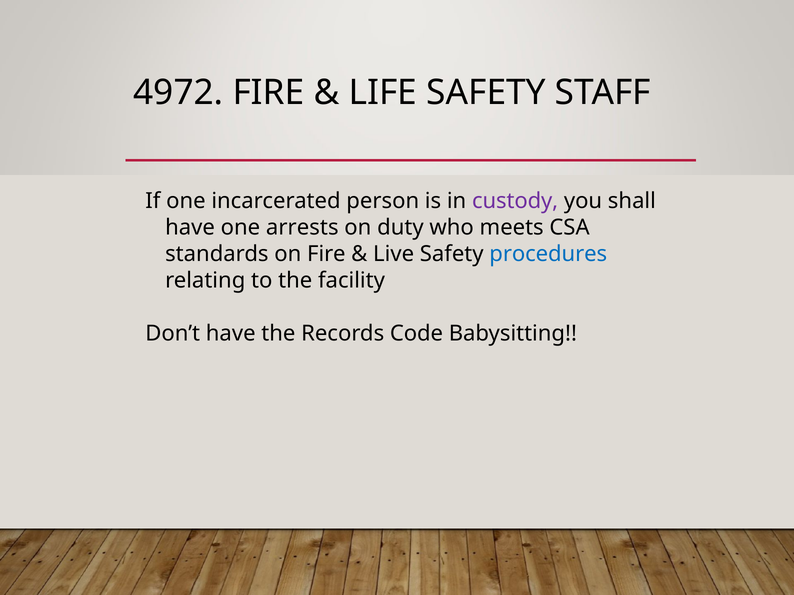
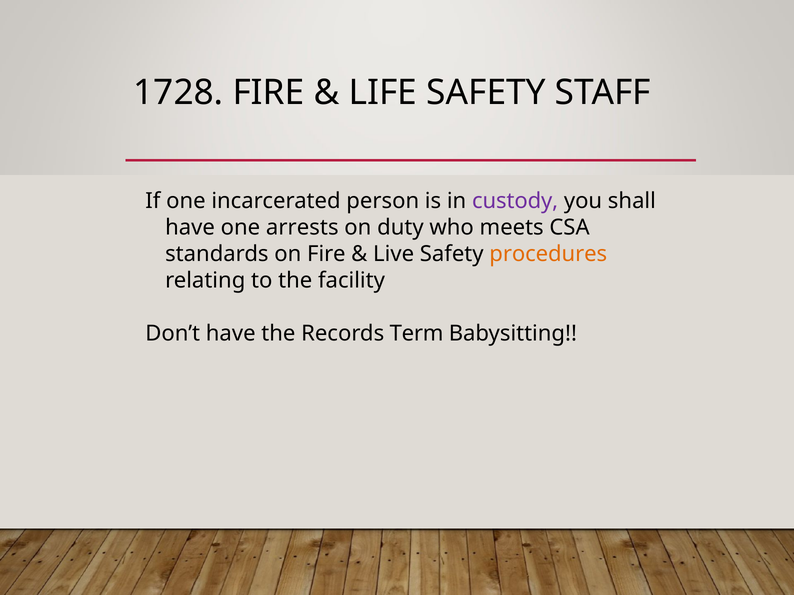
4972: 4972 -> 1728 (178, 93)
procedures colour: blue -> orange (548, 254)
Code: Code -> Term (417, 334)
